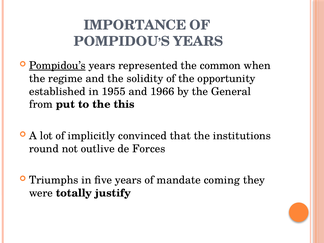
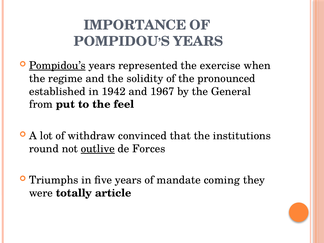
common: common -> exercise (220, 66)
opportunity: opportunity -> pronounced (226, 78)
1955: 1955 -> 1942 (114, 91)
1966: 1966 -> 1967 (162, 91)
this: this -> feel (124, 104)
implicitly: implicitly -> withdraw (91, 136)
outlive underline: none -> present (98, 149)
justify: justify -> article (113, 193)
